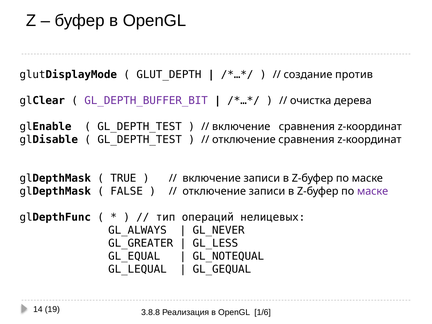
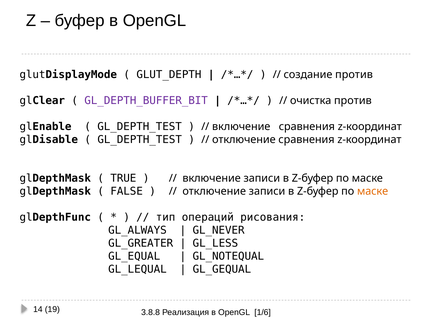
очистка дерева: дерева -> против (353, 101)
маске colour: purple -> orange (373, 191)
нелицевых: нелицевых -> рисования (273, 217)
